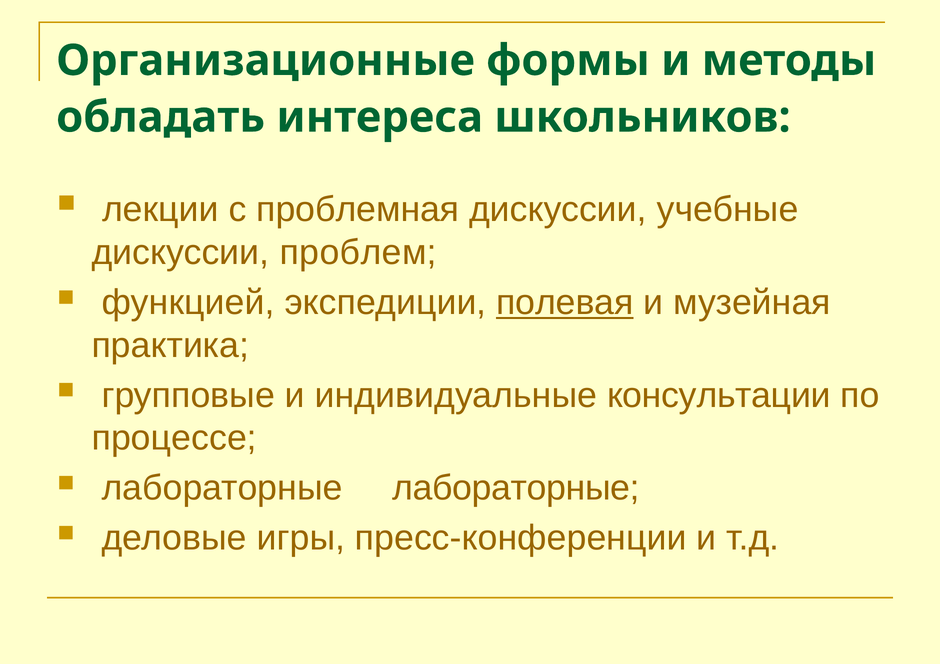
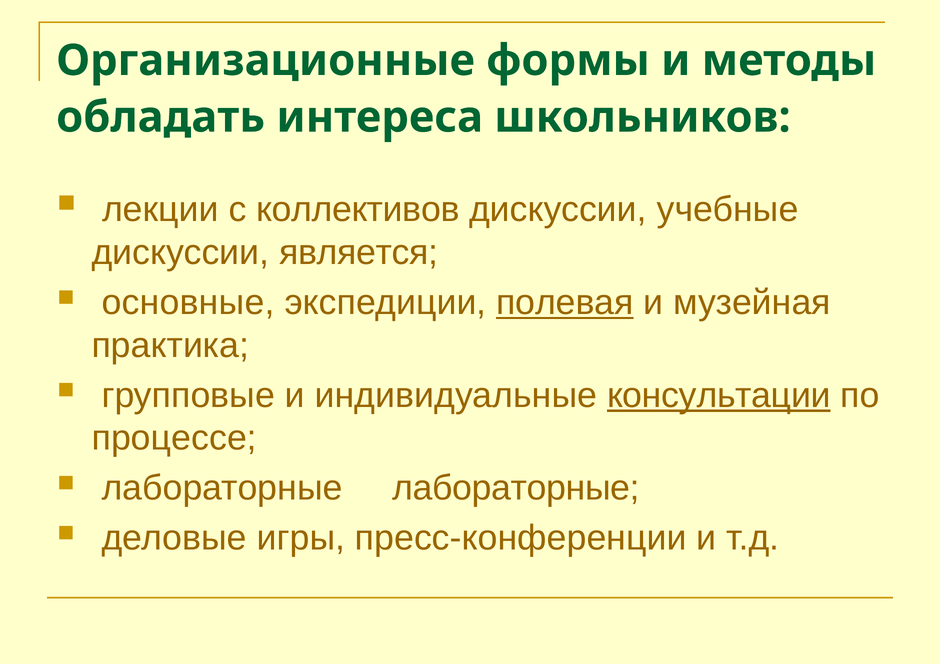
проблемная: проблемная -> коллективов (358, 210)
проблем: проблем -> является (359, 253)
функцией: функцией -> основные (188, 303)
консультации underline: none -> present (719, 396)
